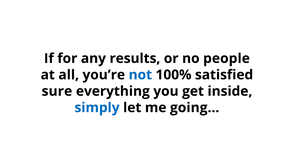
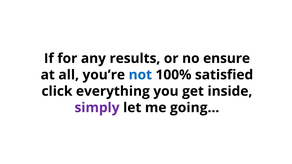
people: people -> ensure (227, 58)
sure: sure -> click (57, 91)
simply colour: blue -> purple (97, 108)
